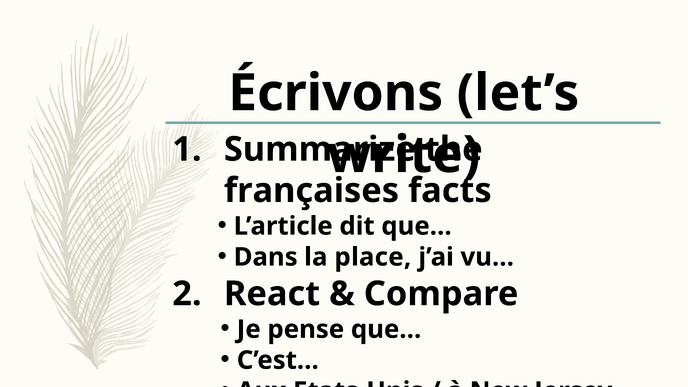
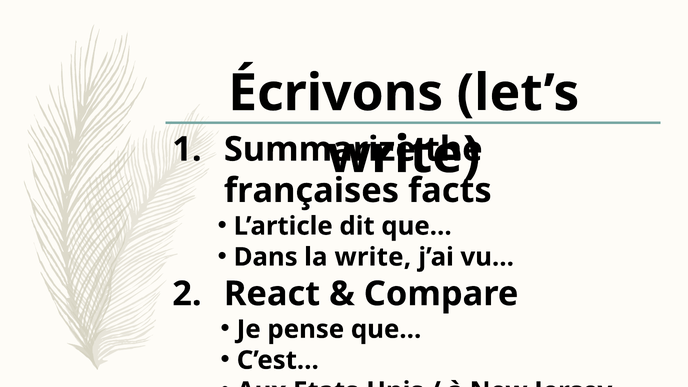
la place: place -> write (373, 257)
